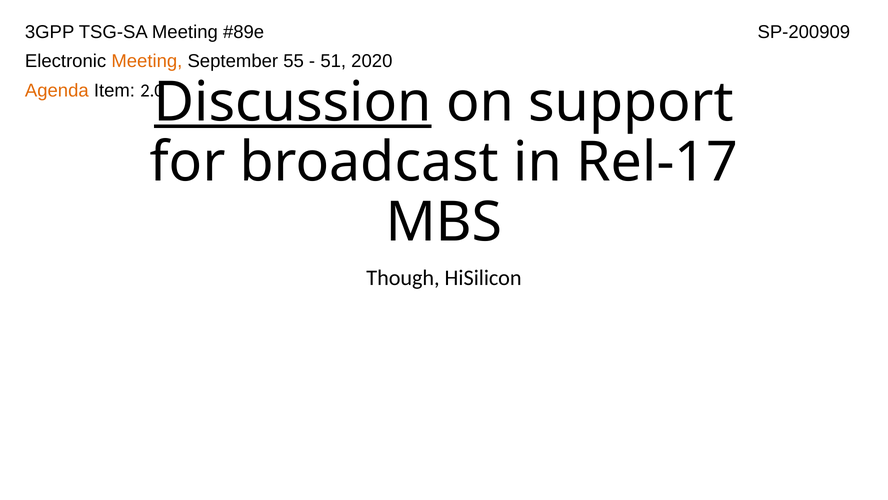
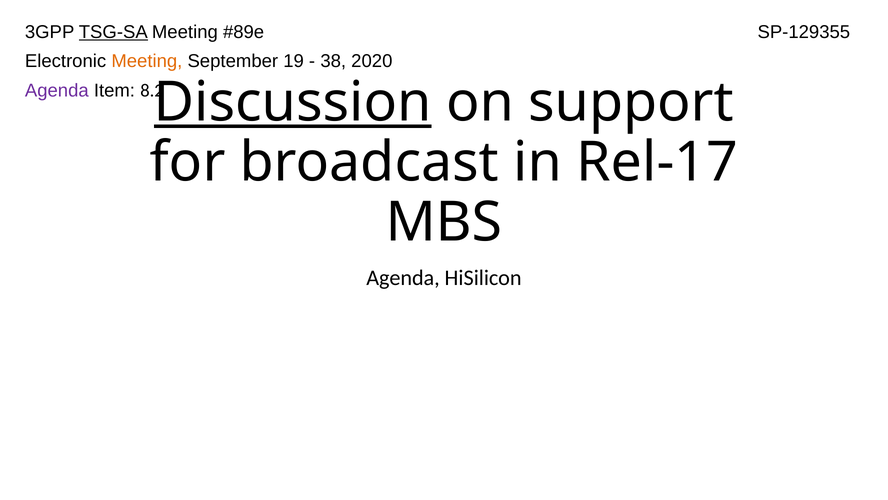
TSG-SA underline: none -> present (113, 32)
SP-200909: SP-200909 -> SP-129355 (804, 32)
55: 55 -> 19 (294, 61)
51: 51 -> 38 (333, 61)
Agenda colour: orange -> purple (57, 90)
2.0: 2.0 -> 8.2 (152, 90)
Though: Though -> Agenda (403, 278)
